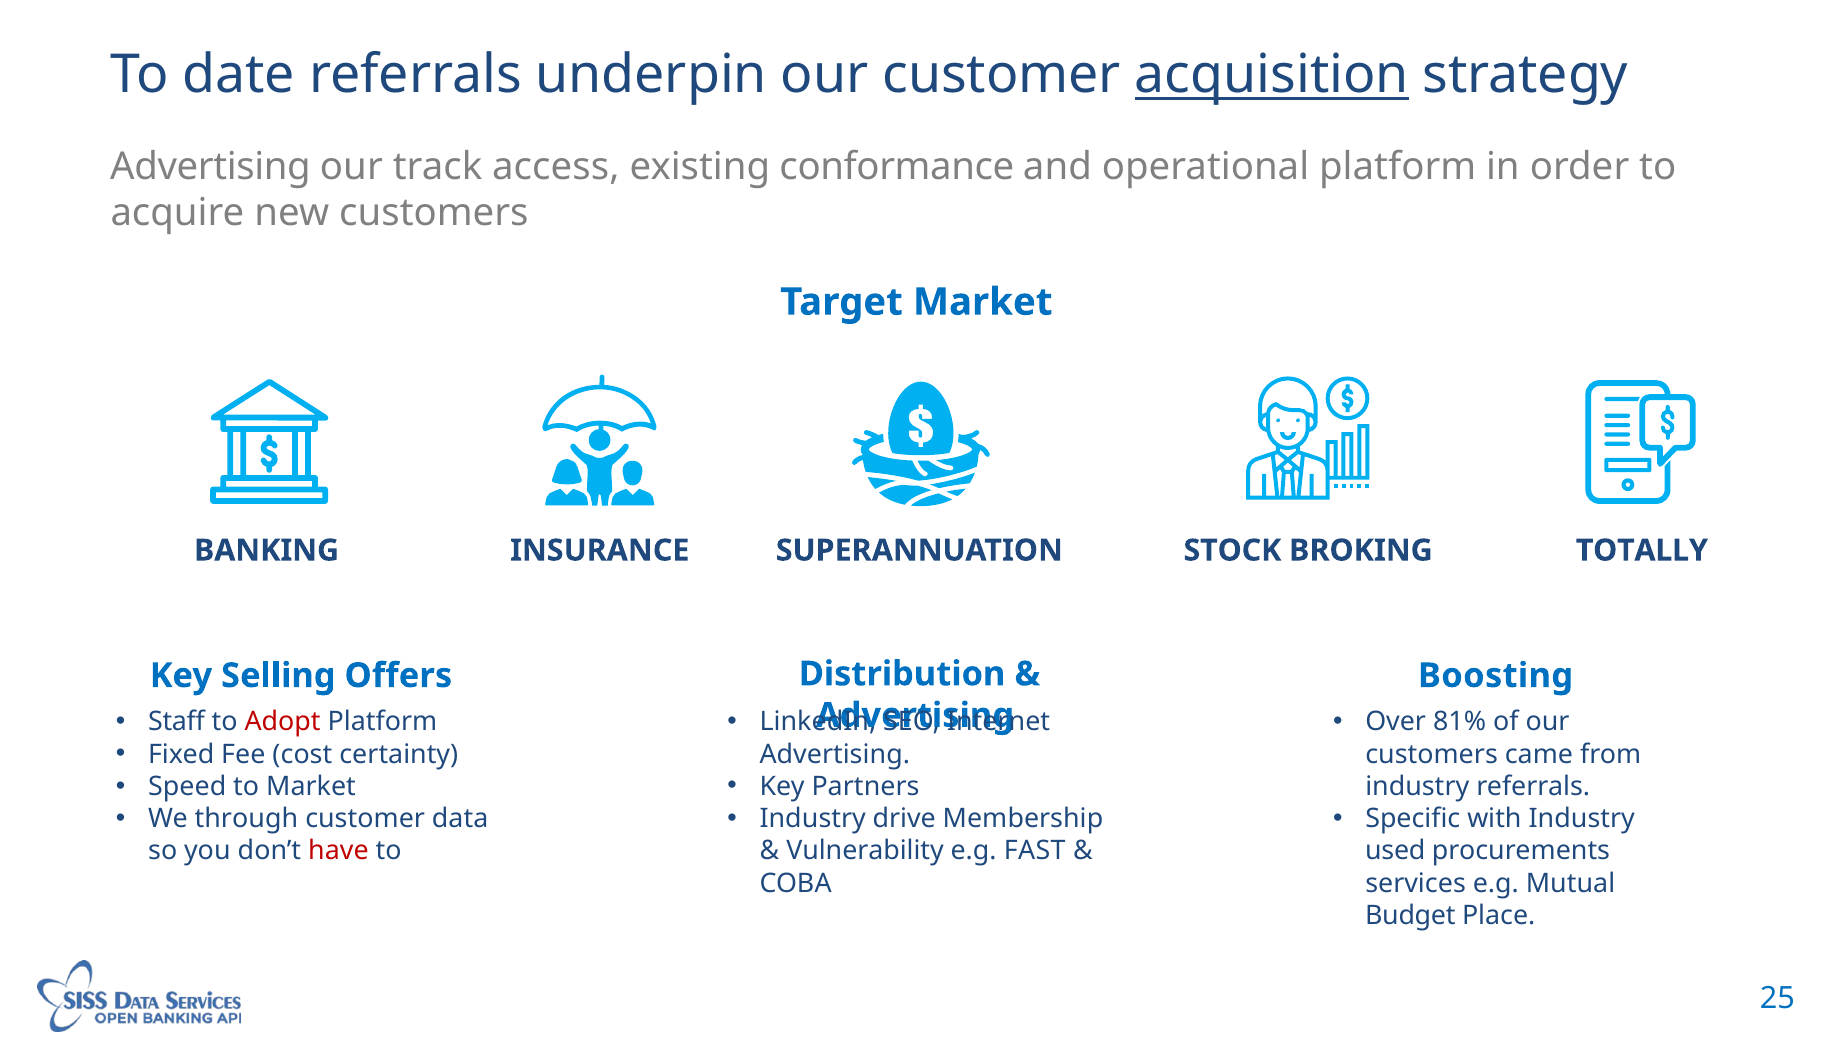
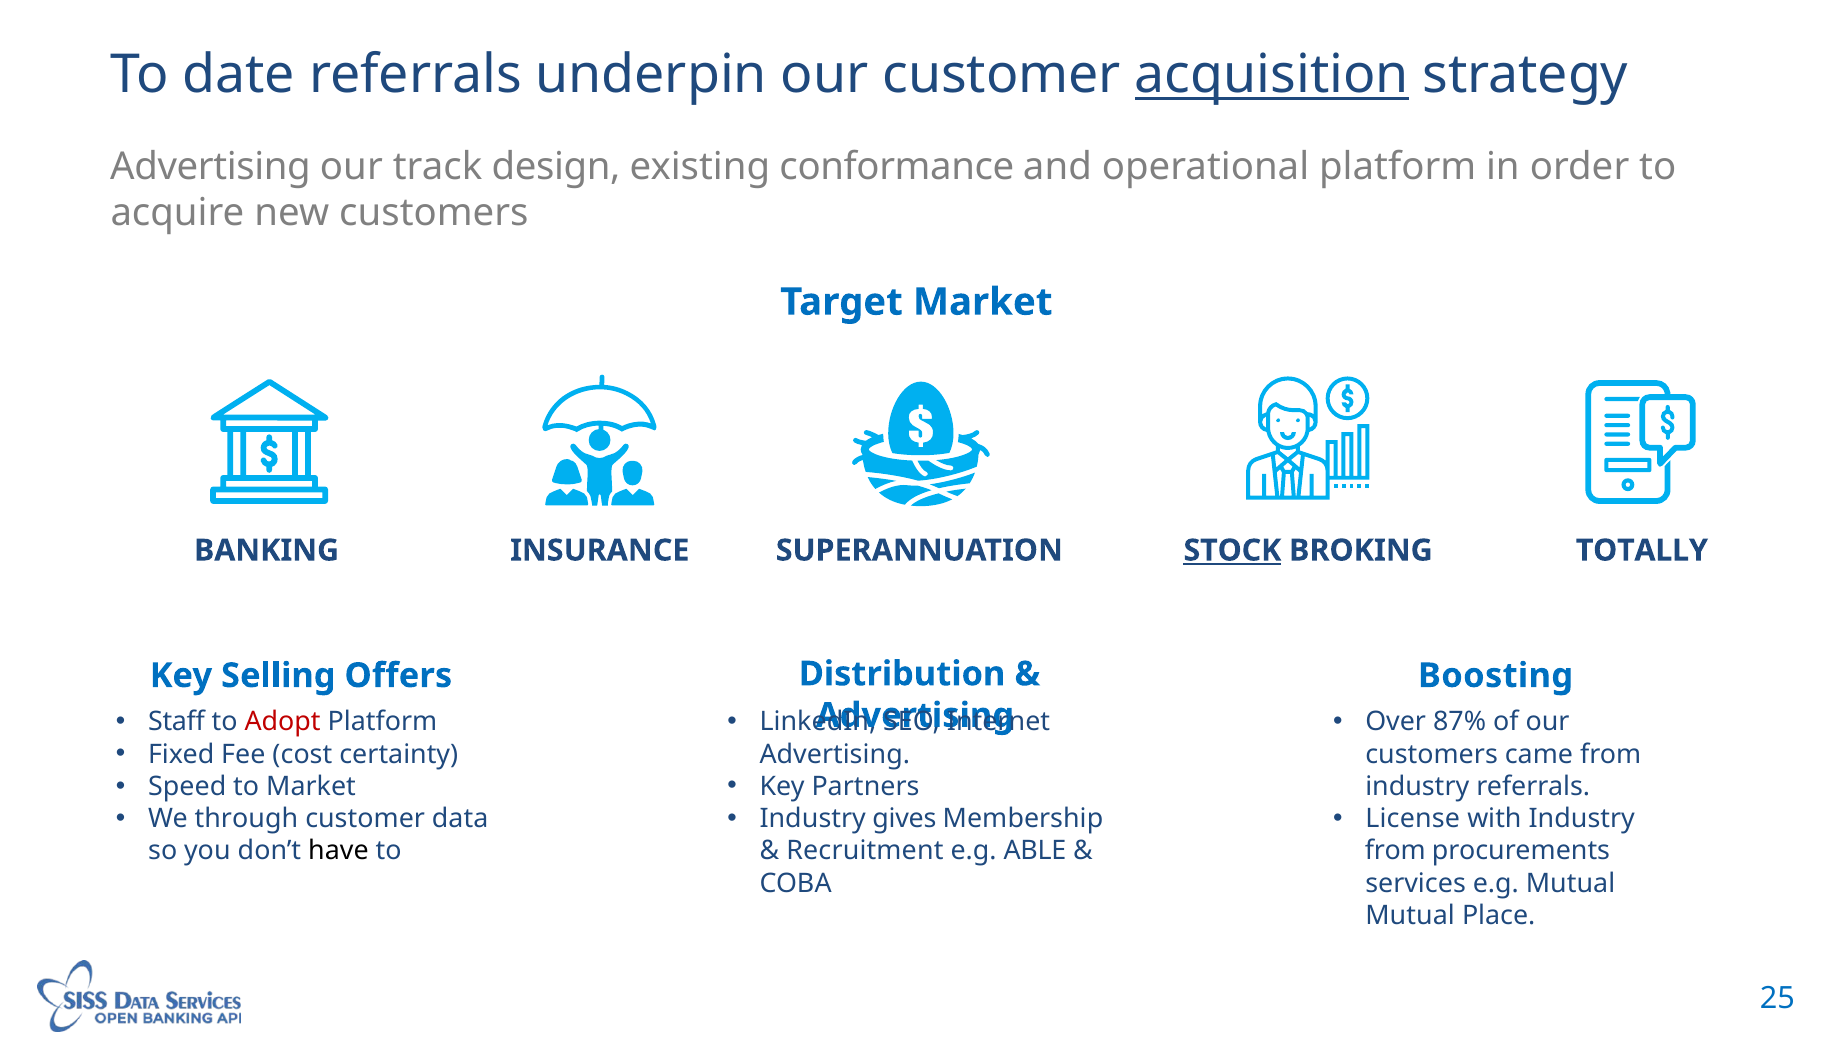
access: access -> design (556, 167)
STOCK underline: none -> present (1232, 550)
81%: 81% -> 87% (1460, 722)
drive: drive -> gives (904, 818)
Specific: Specific -> License (1413, 818)
have colour: red -> black (338, 850)
Vulnerability: Vulnerability -> Recruitment (865, 850)
FAST: FAST -> ABLE (1035, 850)
used: used -> from (1395, 850)
Budget: Budget -> Mutual (1410, 915)
